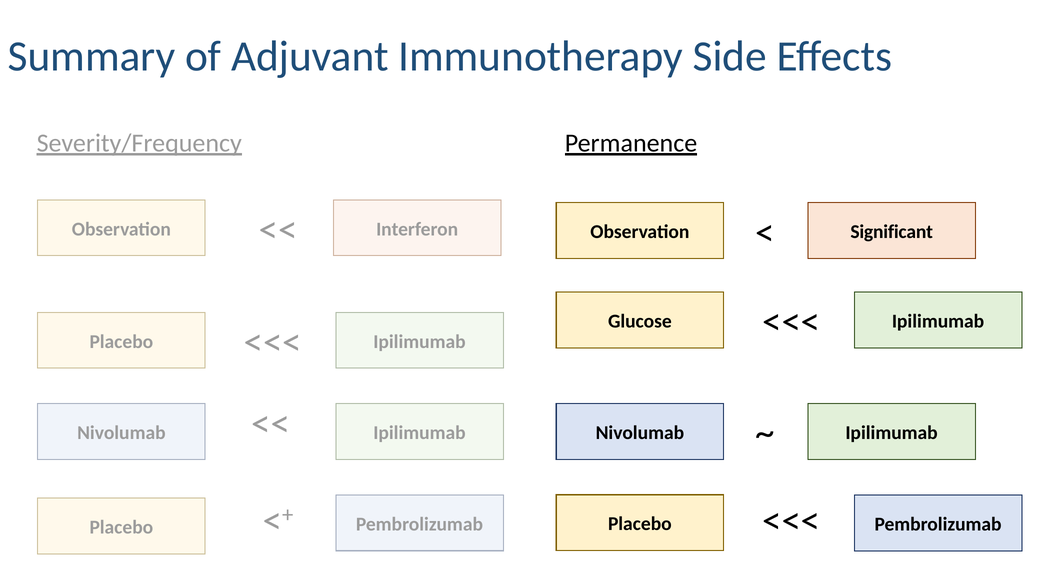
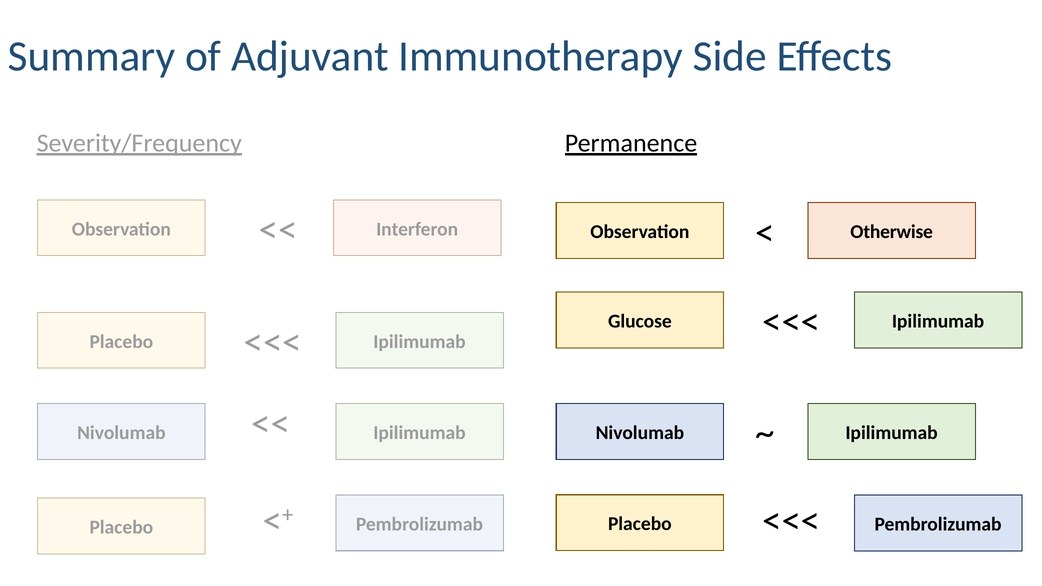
Significant: Significant -> Otherwise (892, 232)
